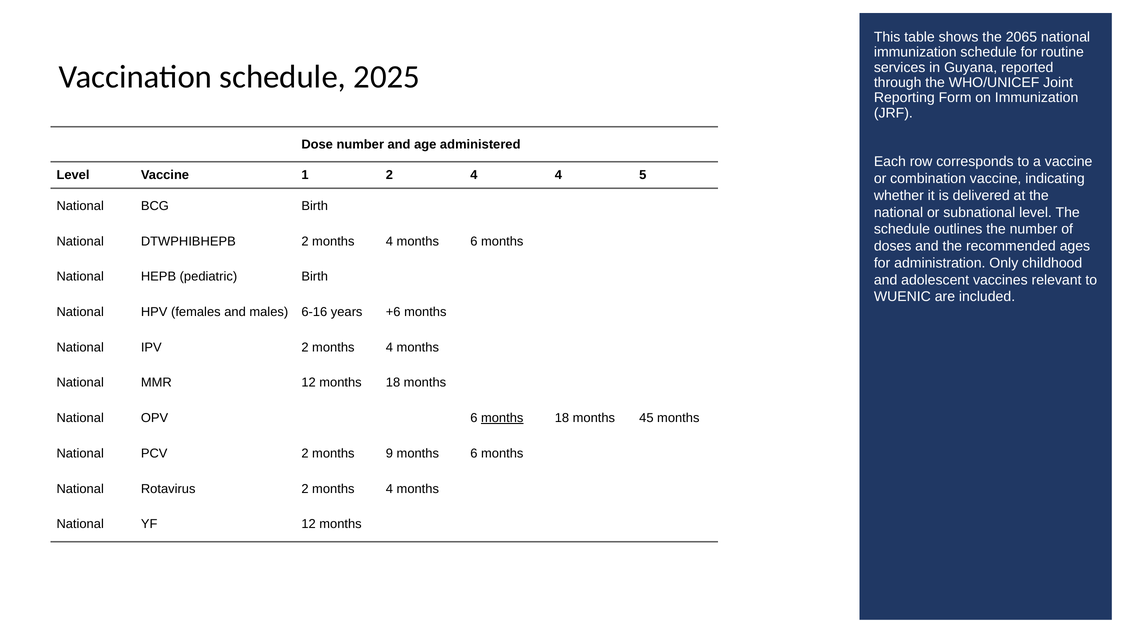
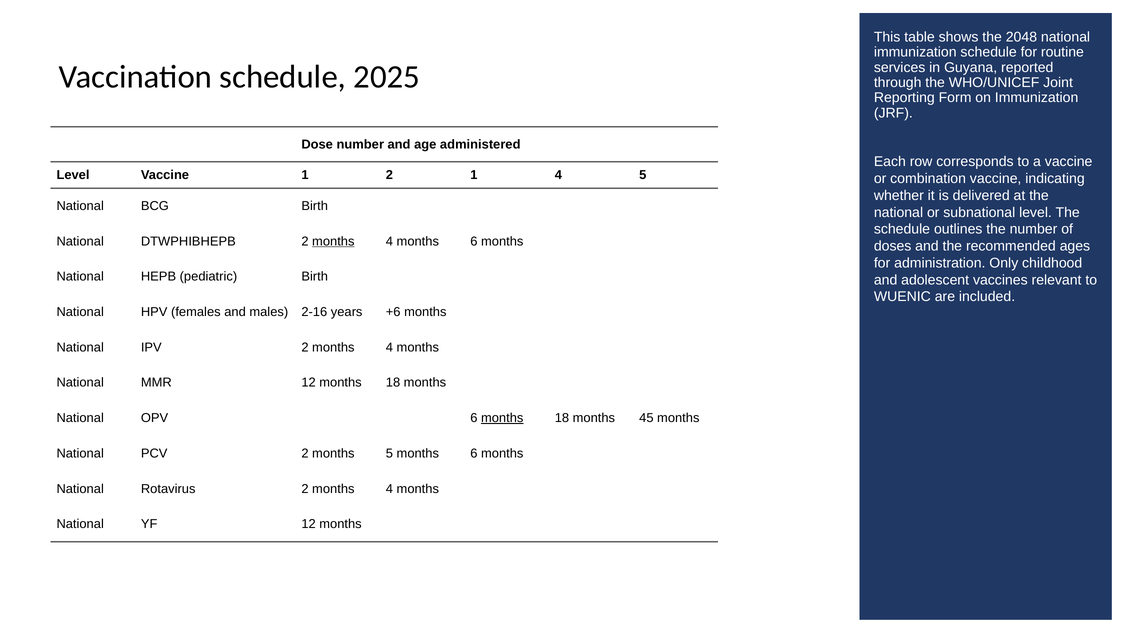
2065: 2065 -> 2048 (1021, 37)
2 4: 4 -> 1 (474, 175)
months underline: none -> present (333, 241)
6-16: 6-16 -> 2-16 (314, 312)
months 9: 9 -> 5 (389, 454)
